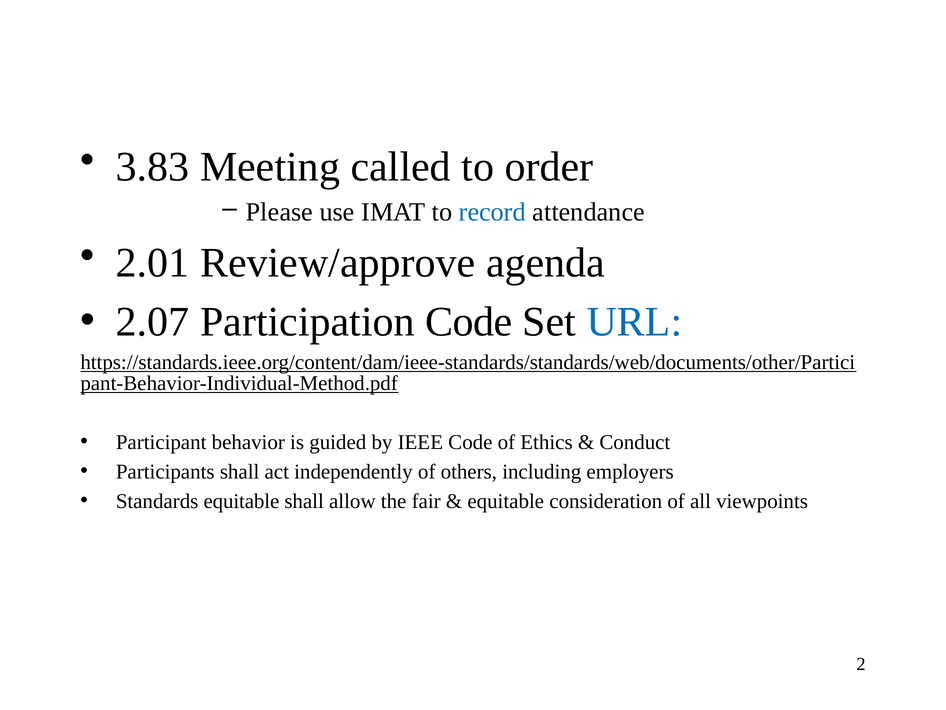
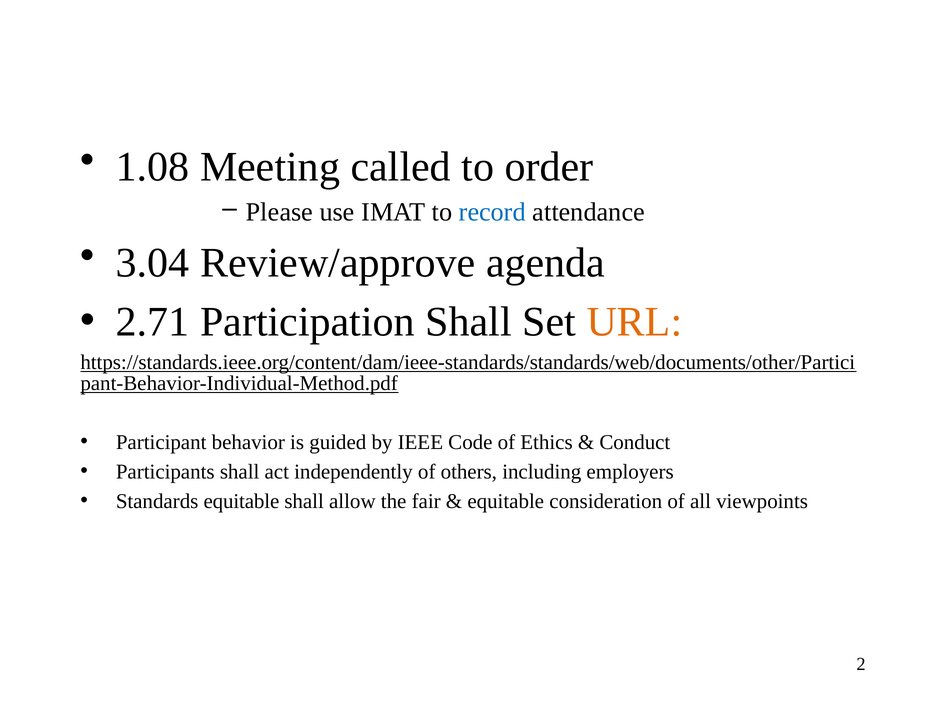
3.83: 3.83 -> 1.08 (153, 167)
2.01: 2.01 -> 3.04 (153, 263)
2.07: 2.07 -> 2.71 (153, 321)
Participation Code: Code -> Shall (469, 321)
URL colour: blue -> orange (634, 321)
